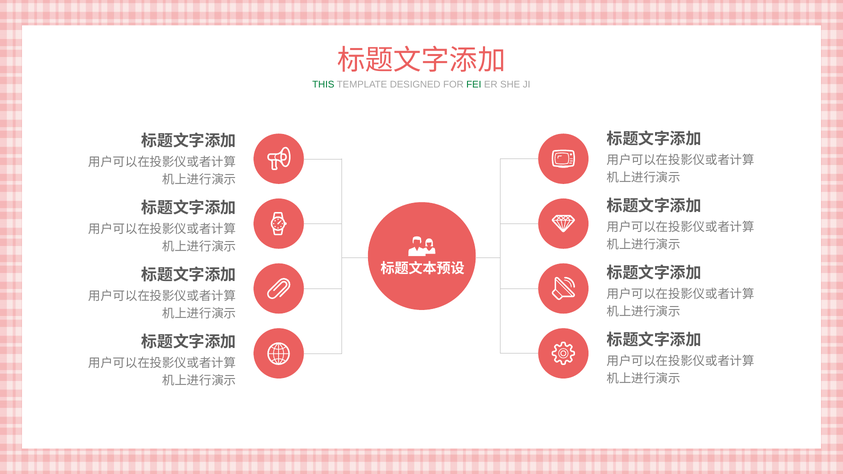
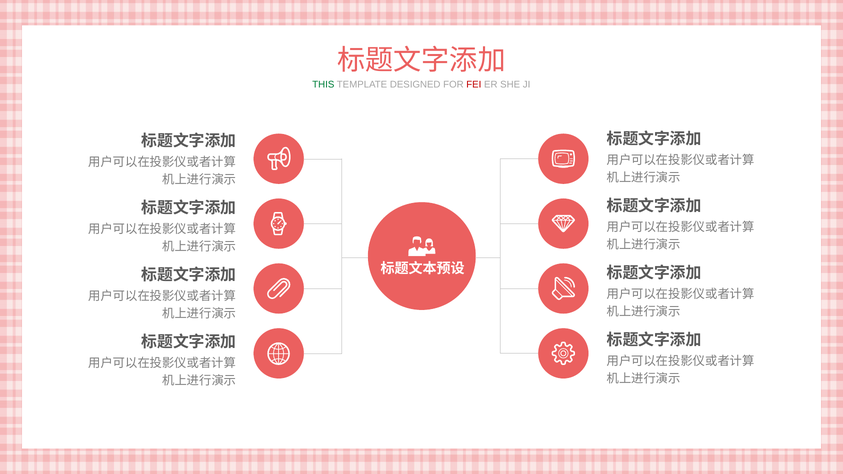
FEI colour: green -> red (474, 85)
